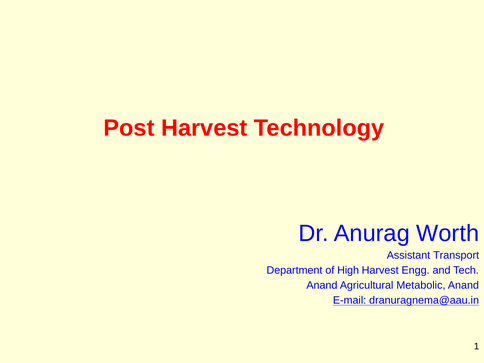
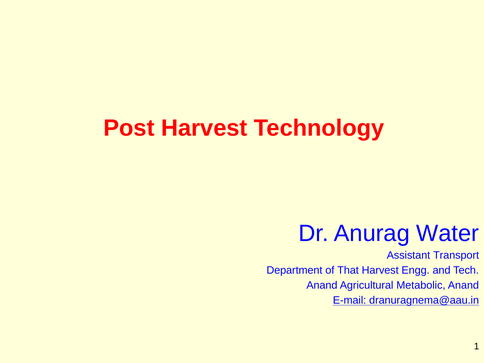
Worth: Worth -> Water (448, 233)
High: High -> That (348, 270)
